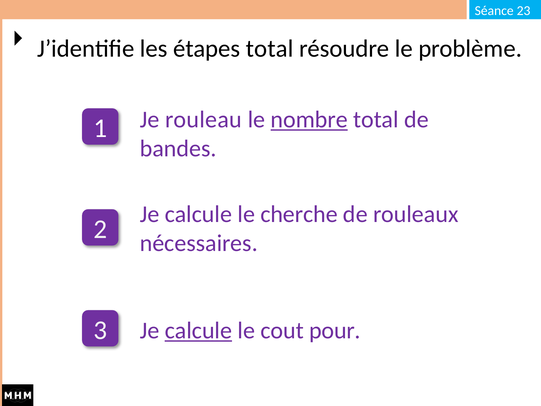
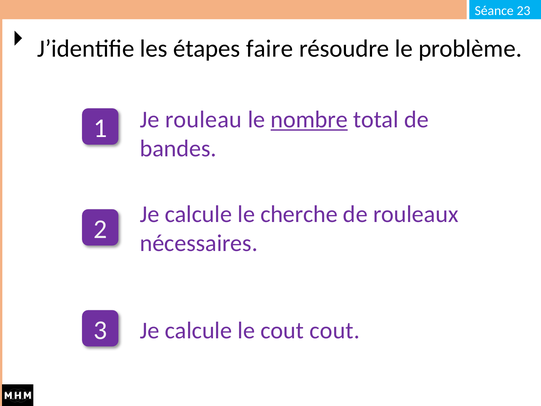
étapes total: total -> faire (270, 49)
calcule underline: present -> none (198, 330)
cout pour: pour -> cout (335, 330)
